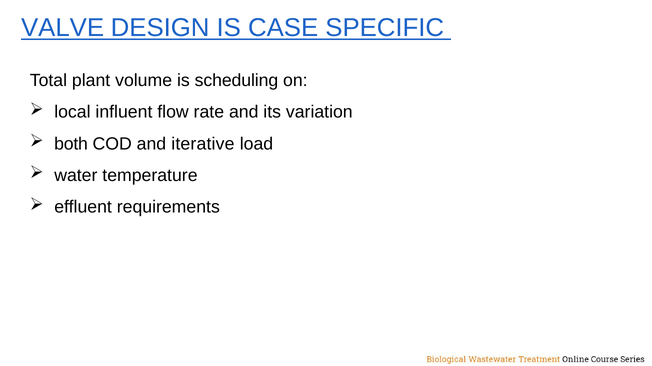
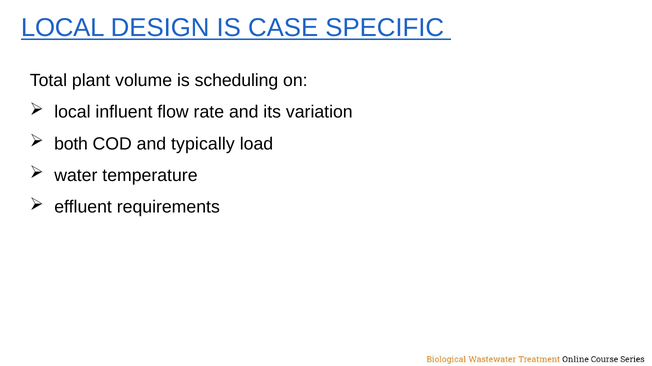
VALVE: VALVE -> LOCAL (63, 28)
iterative: iterative -> typically (203, 144)
